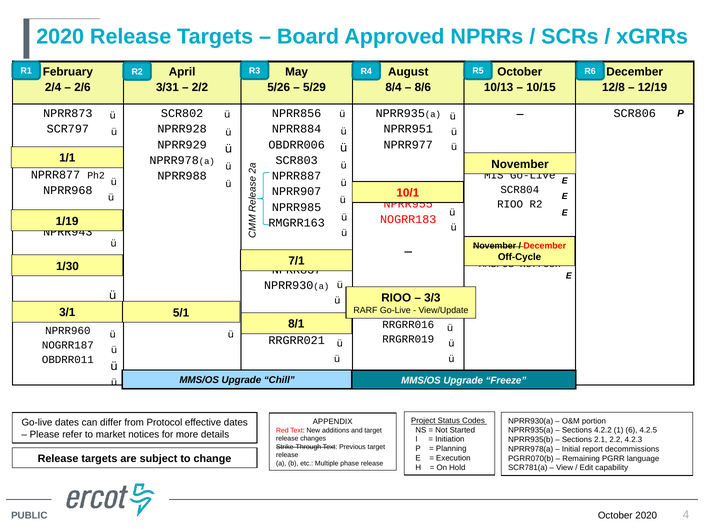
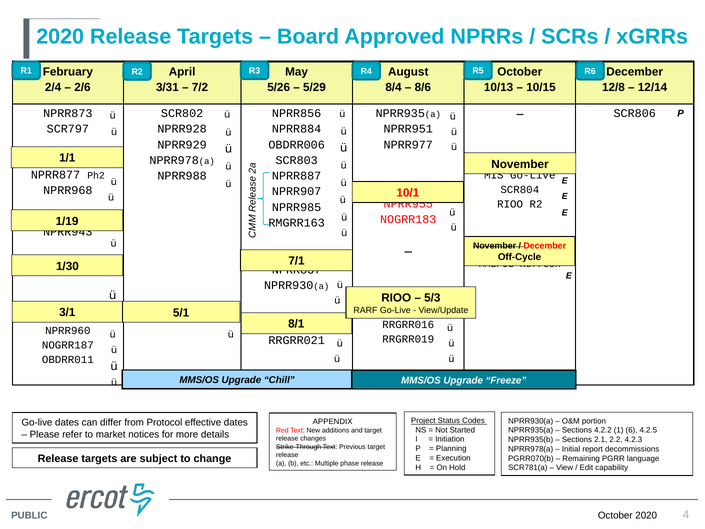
2/2: 2/2 -> 7/2 (200, 87)
12/19: 12/19 -> 12/14 (653, 87)
3/3: 3/3 -> 5/3 (432, 298)
